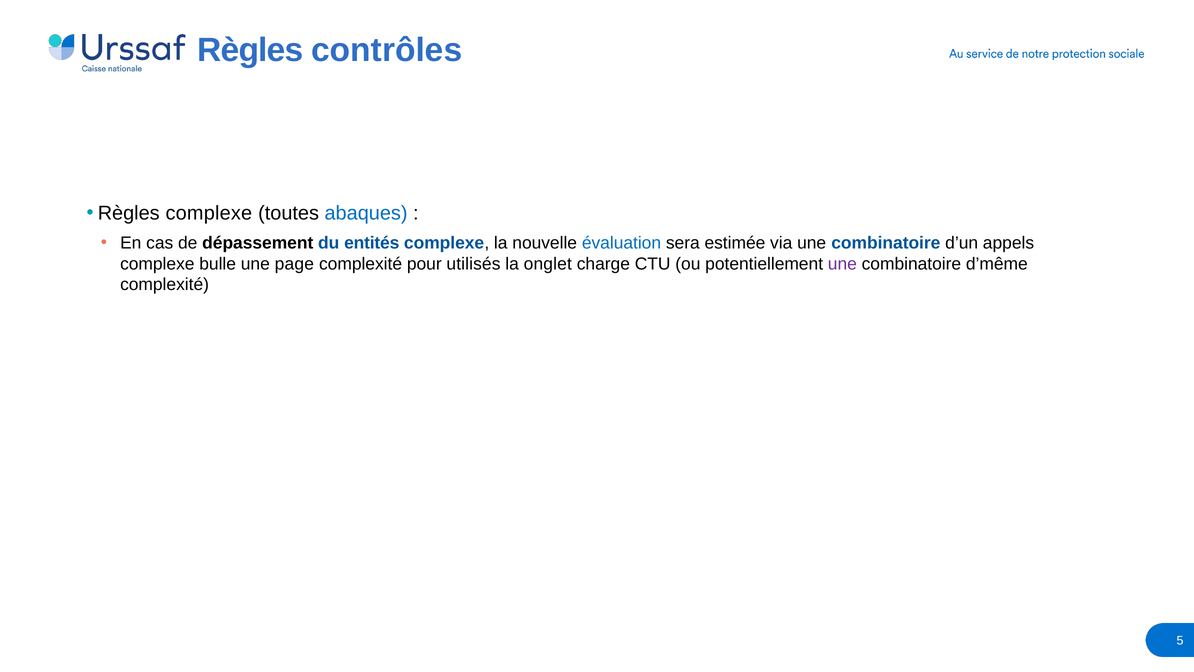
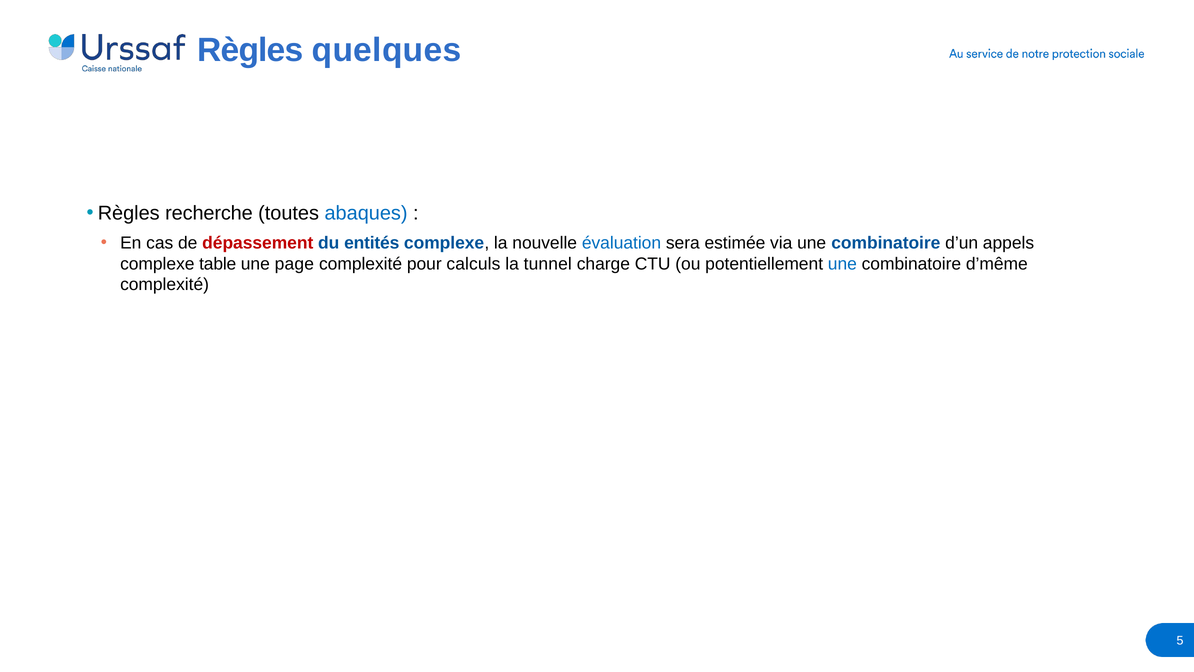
contrôles: contrôles -> quelques (387, 50)
Règles complexe: complexe -> recherche (209, 213)
dépassement colour: black -> red (258, 243)
bulle: bulle -> table (218, 264)
utilisés: utilisés -> calculs (473, 264)
onglet: onglet -> tunnel (548, 264)
une colour: purple -> blue (842, 264)
